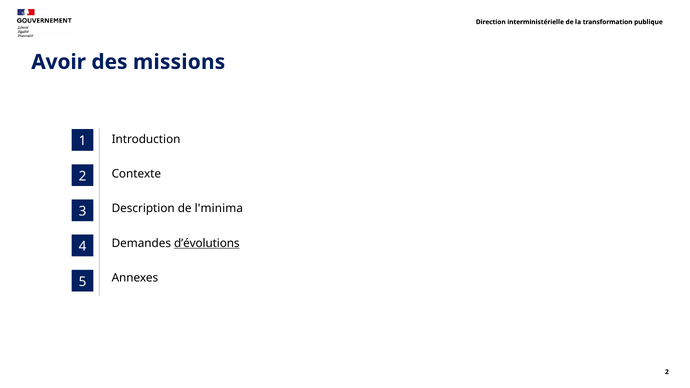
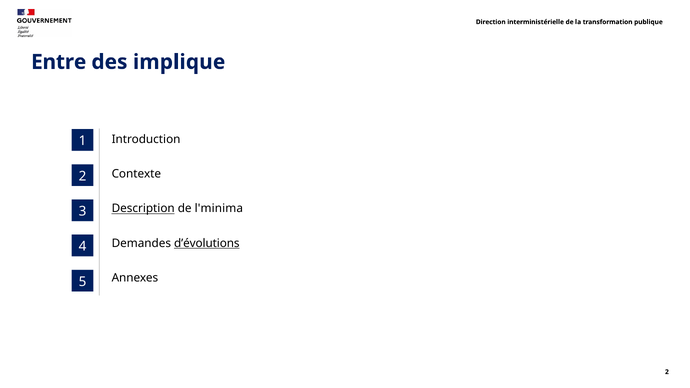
Avoir: Avoir -> Entre (59, 62)
missions: missions -> implique (179, 62)
Description underline: none -> present (143, 209)
